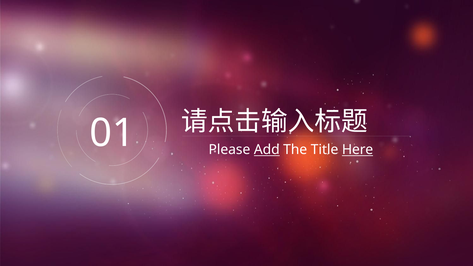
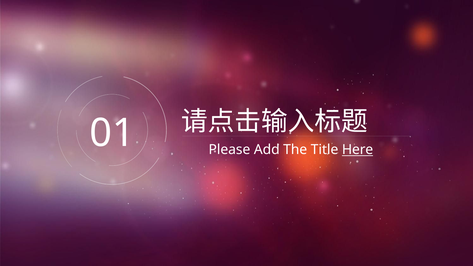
Add underline: present -> none (267, 150)
